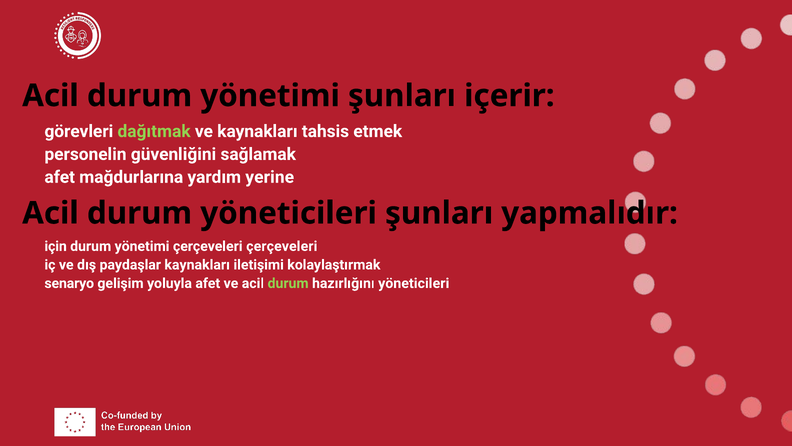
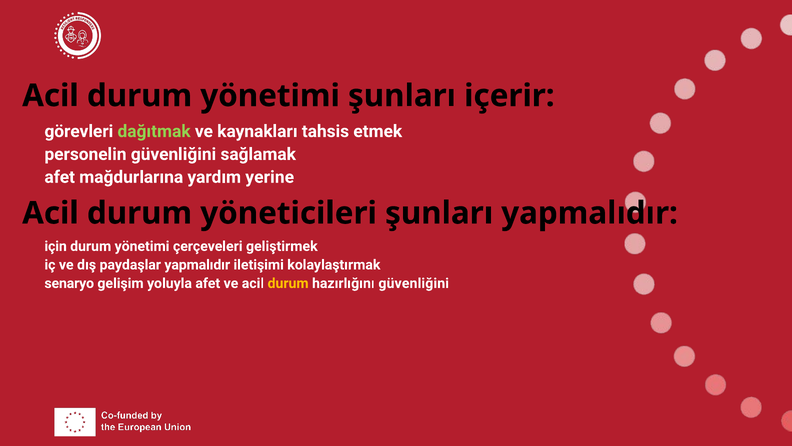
çerçeveleri çerçeveleri: çerçeveleri -> geliştirmek (282, 246)
paydaşlar kaynakları: kaynakları -> yapmalıdır (197, 264)
durum colour: light green -> yellow (288, 283)
hazırlığını yöneticileri: yöneticileri -> güvenliğini (414, 283)
